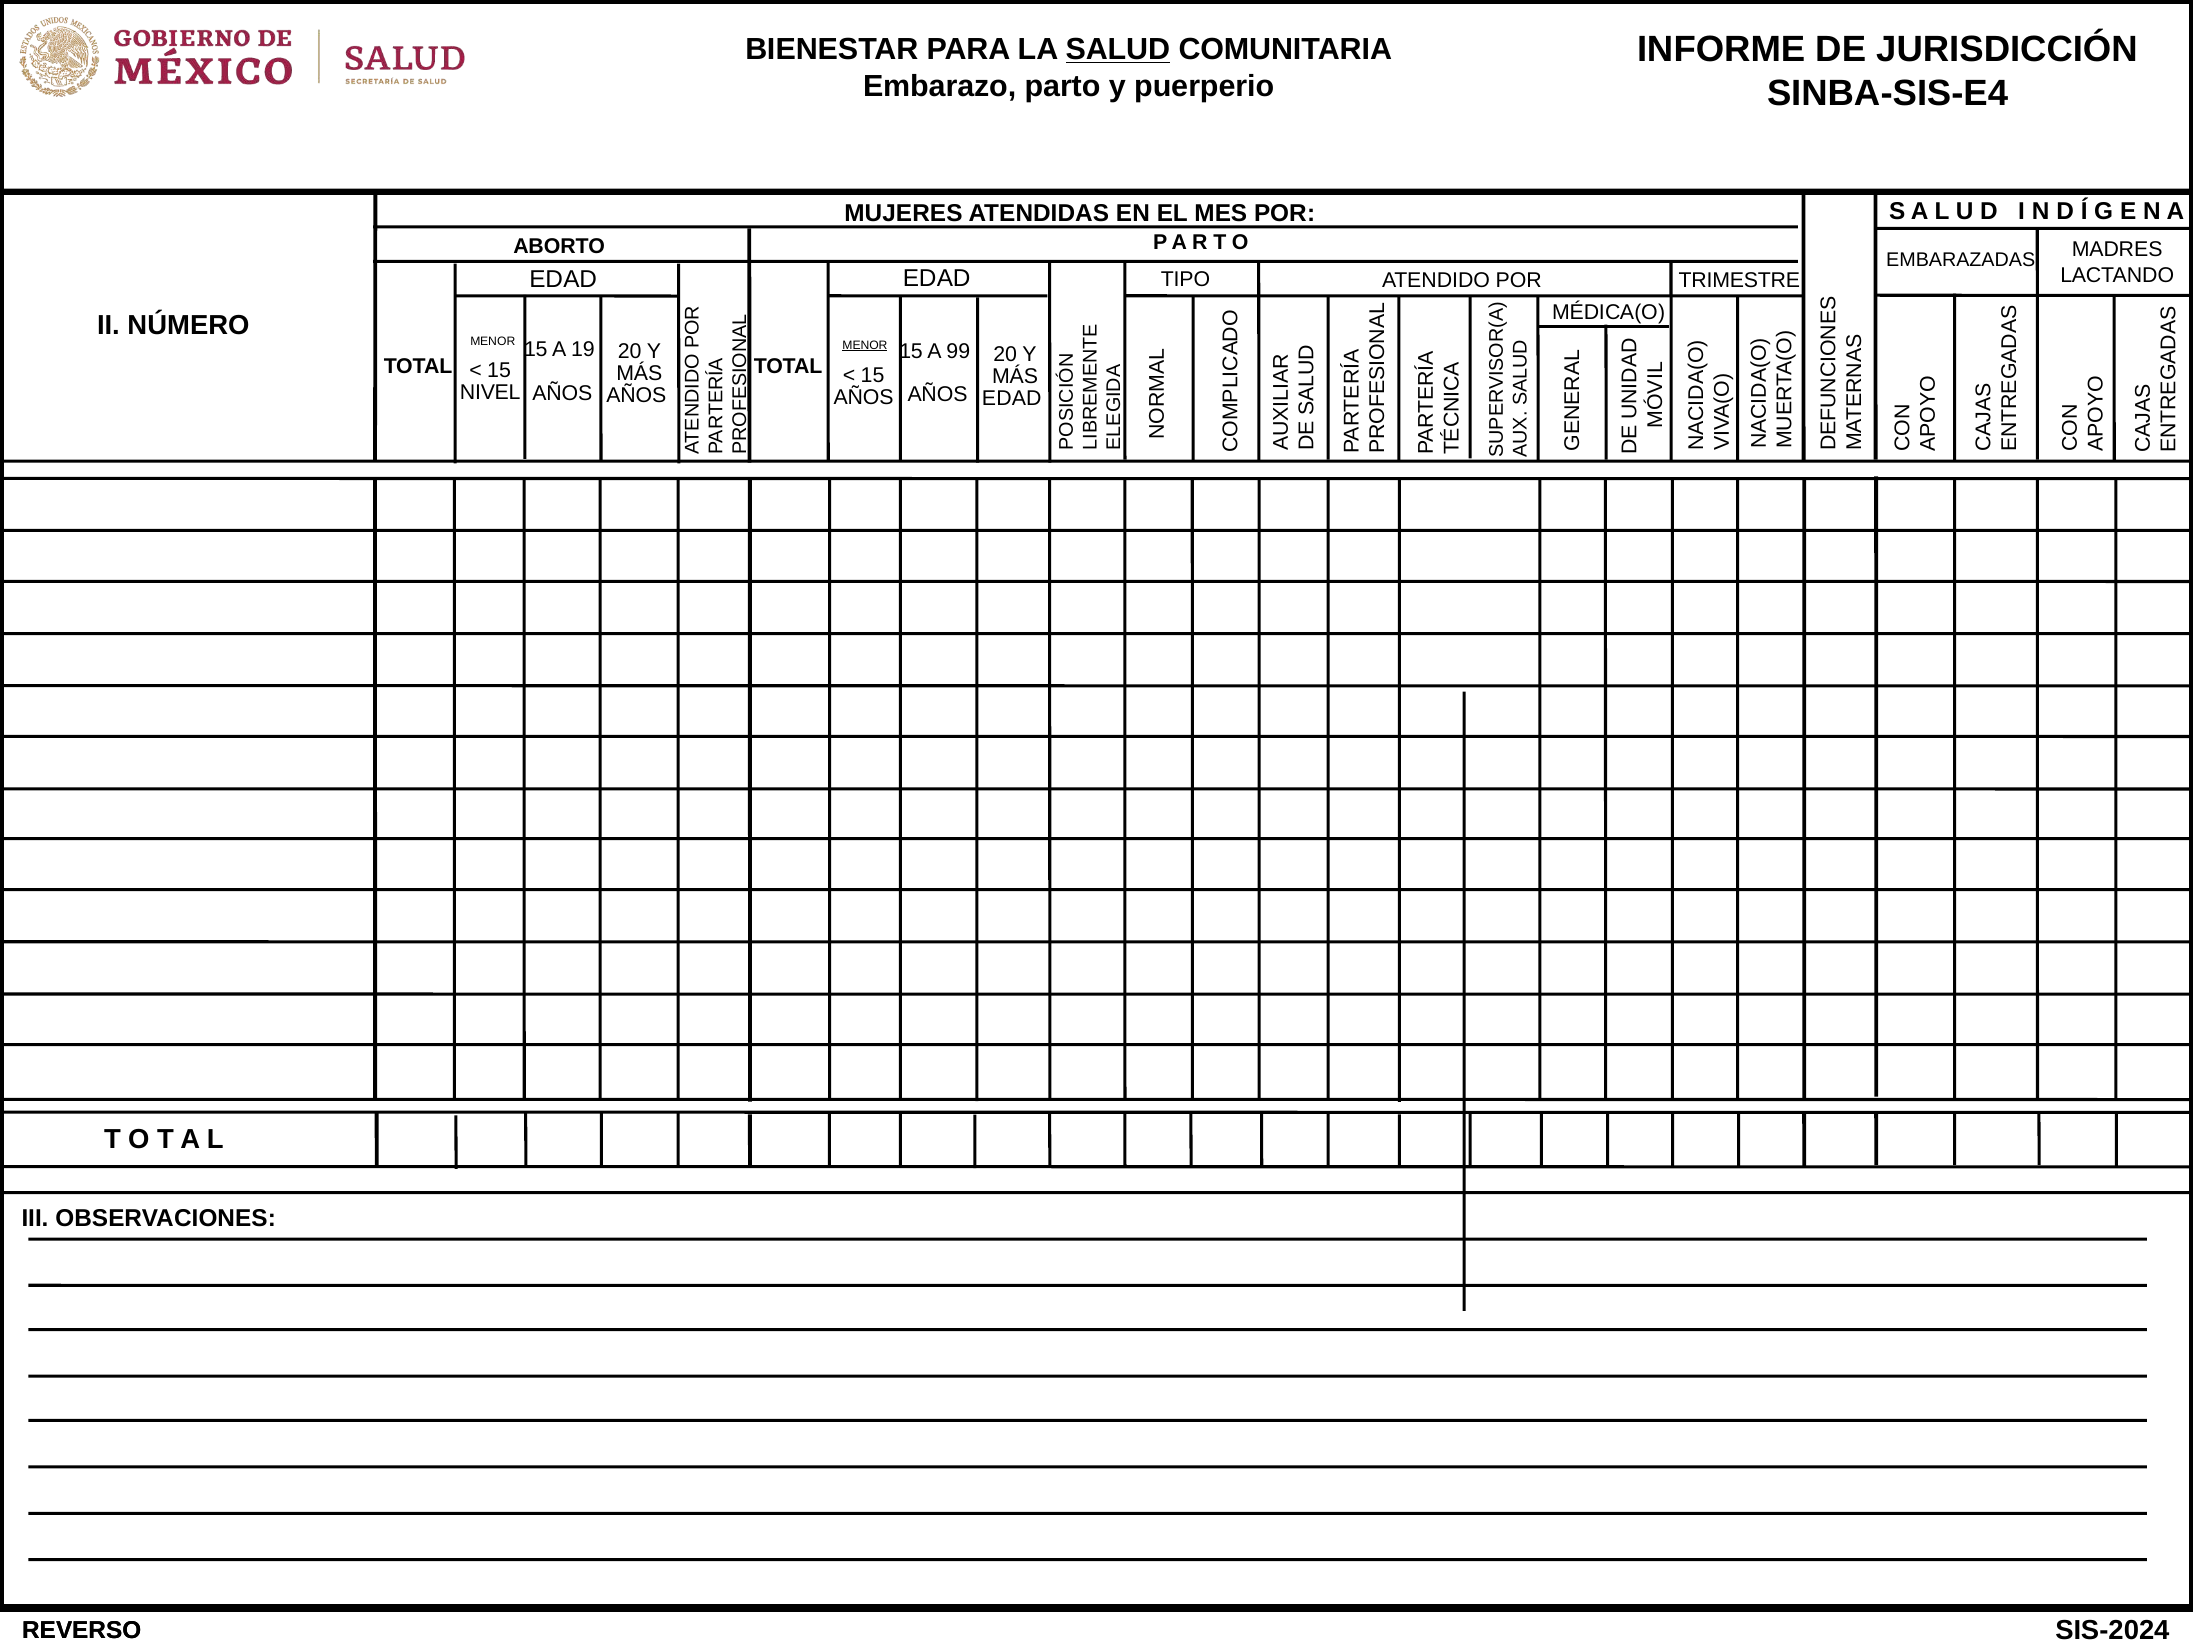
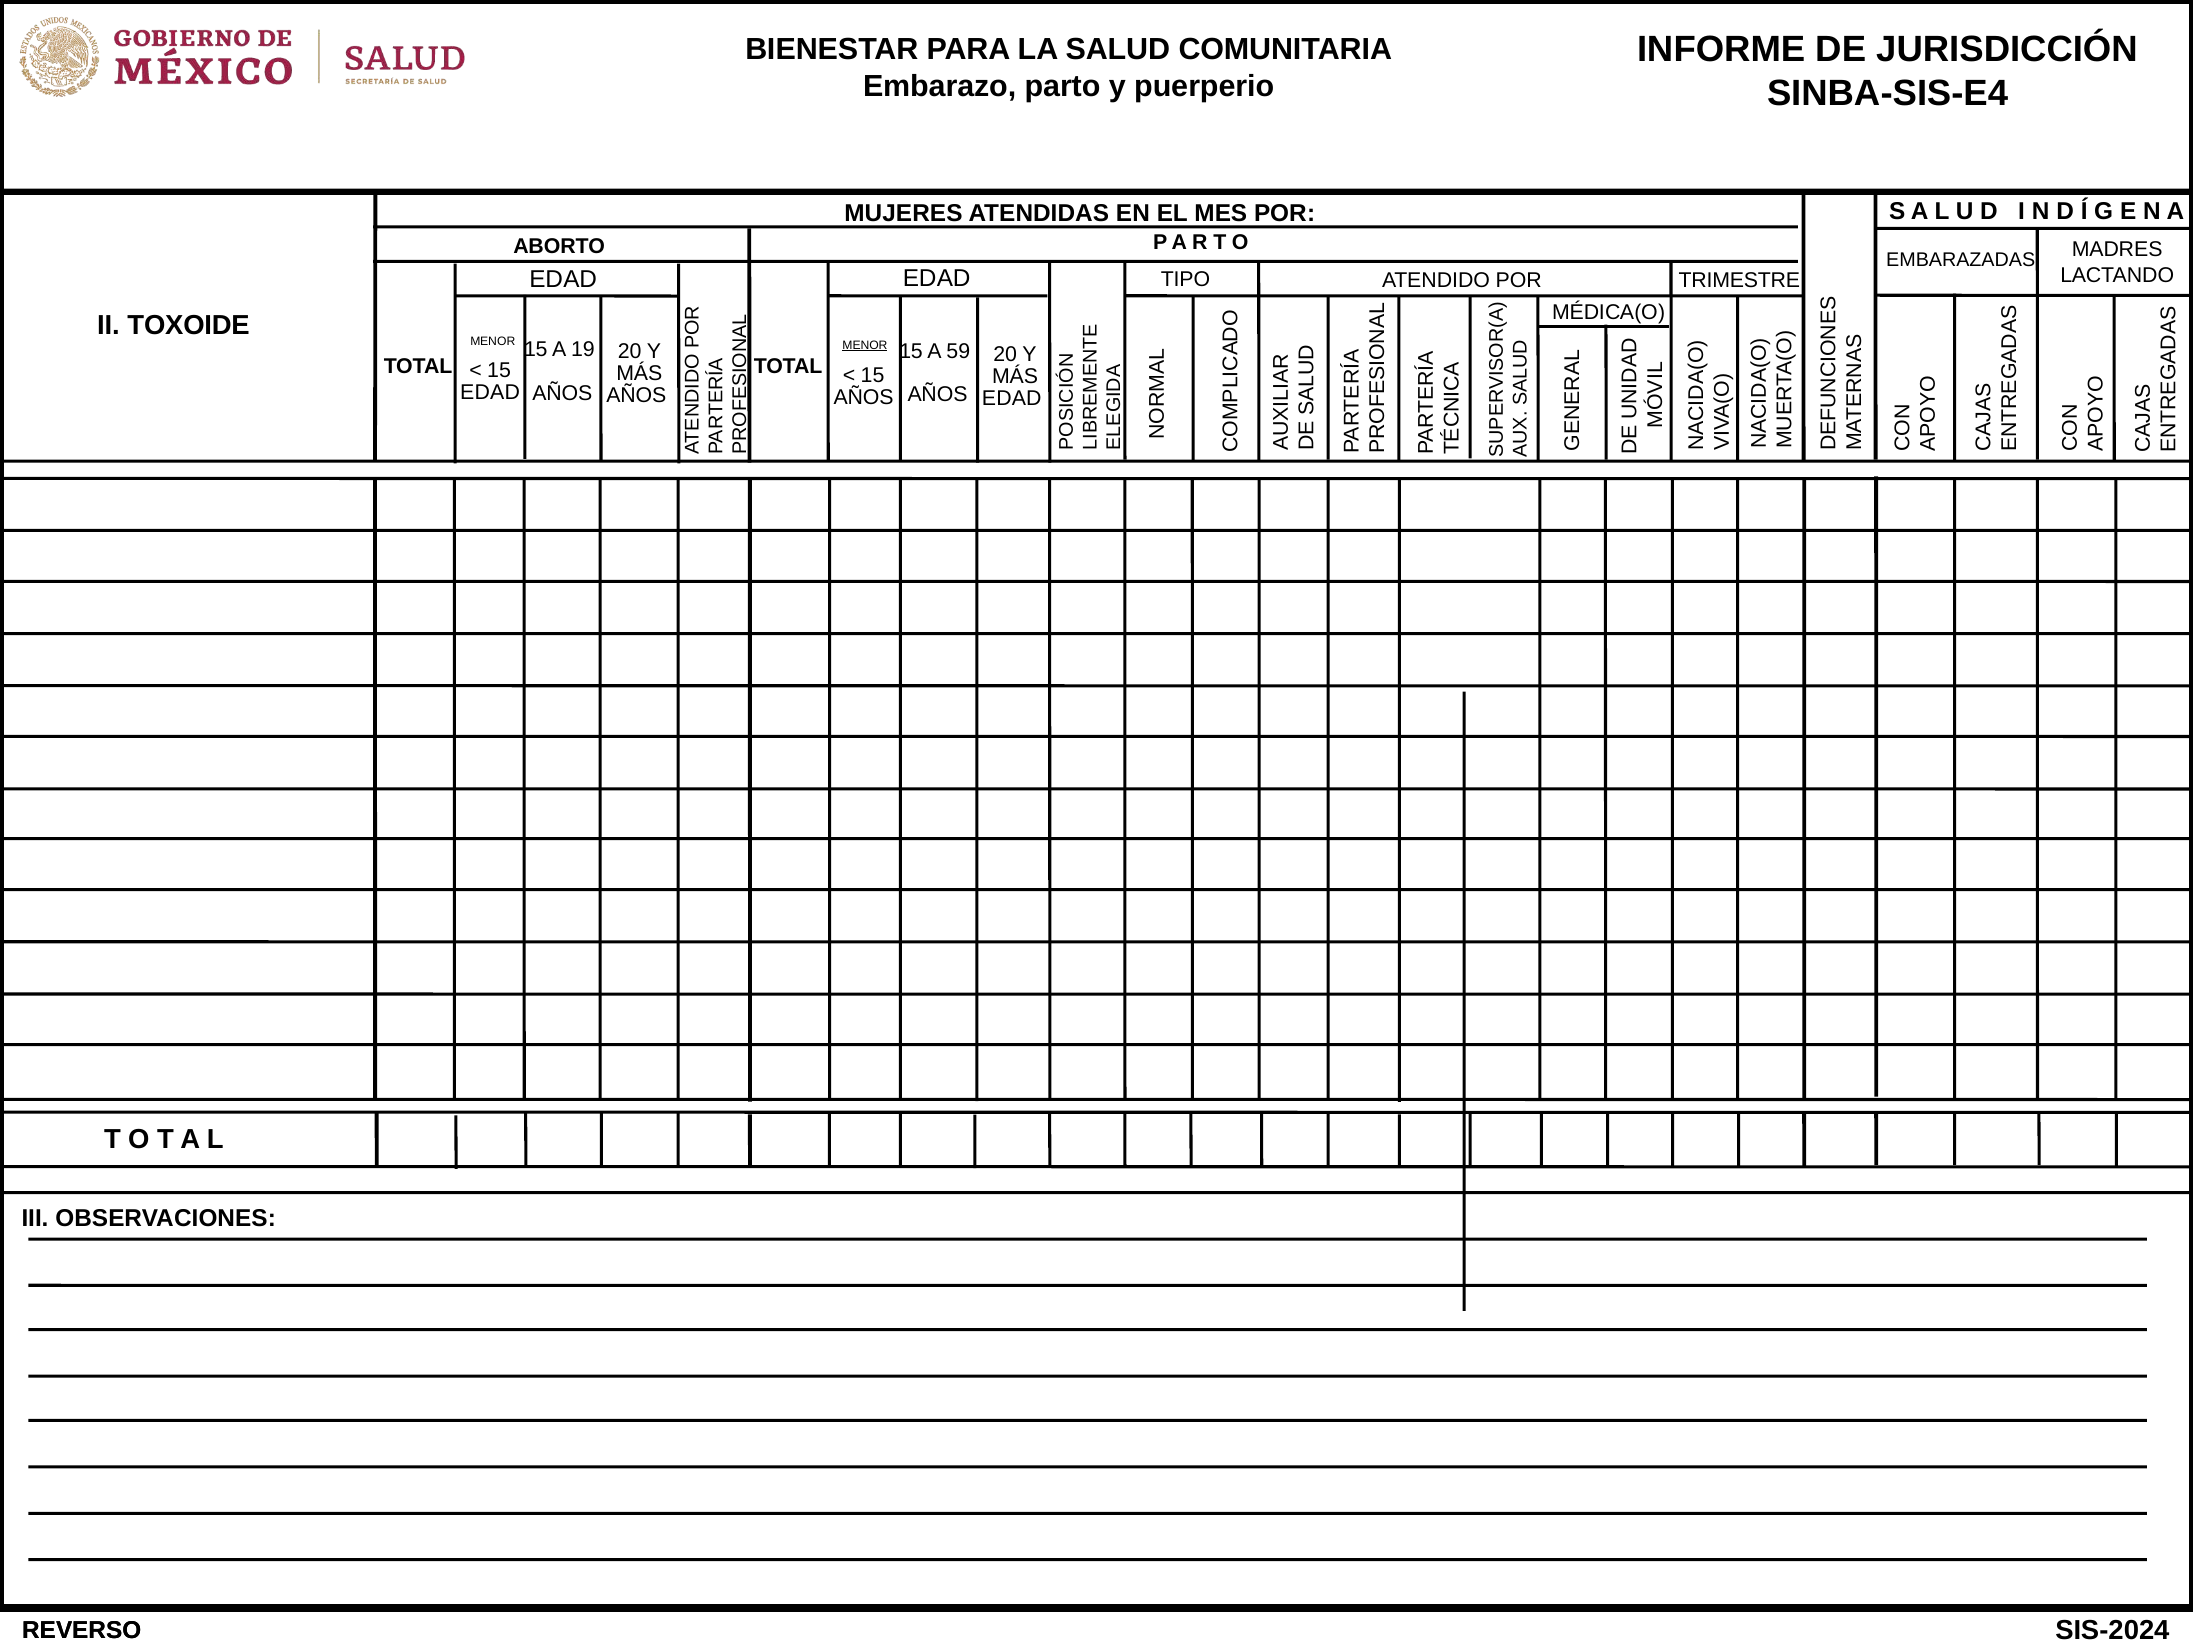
SALUD underline: present -> none (1118, 49)
NÚMERO: NÚMERO -> TOXOIDE (189, 325)
99: 99 -> 59 (958, 351)
NIVEL: NIVEL -> EDAD (490, 393)
